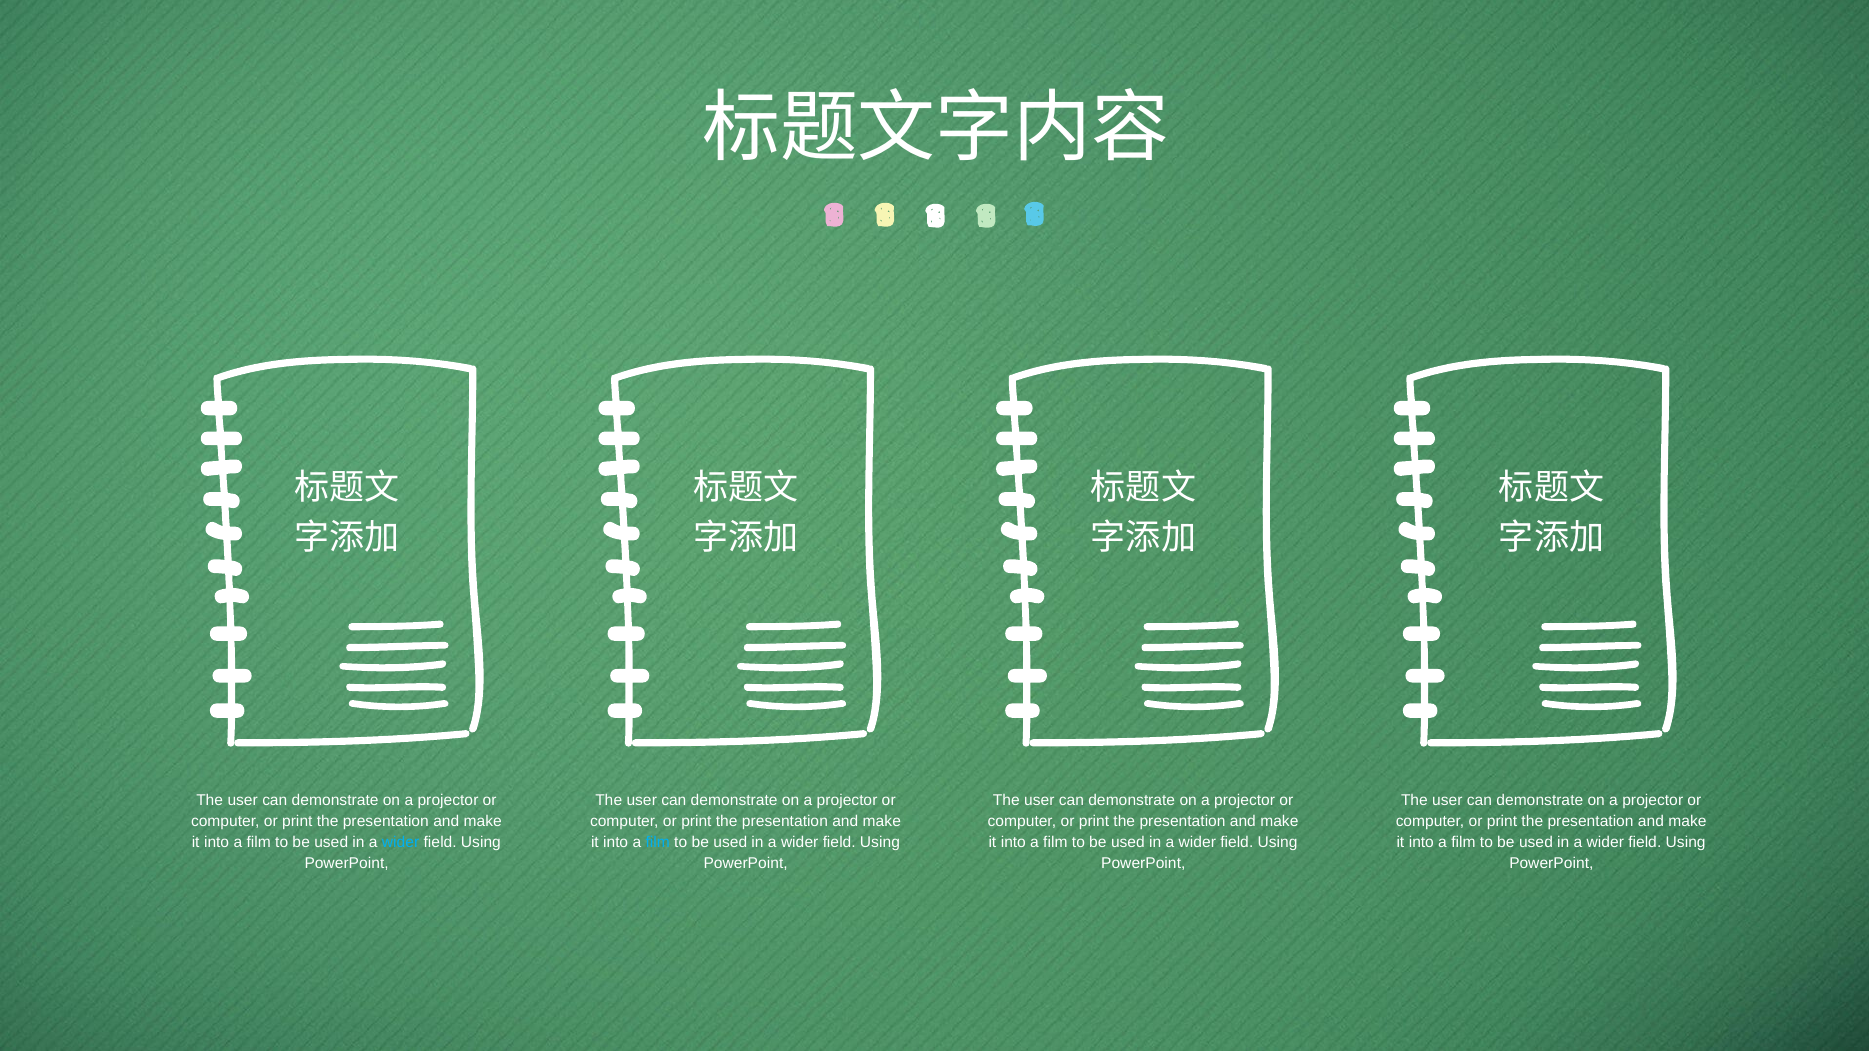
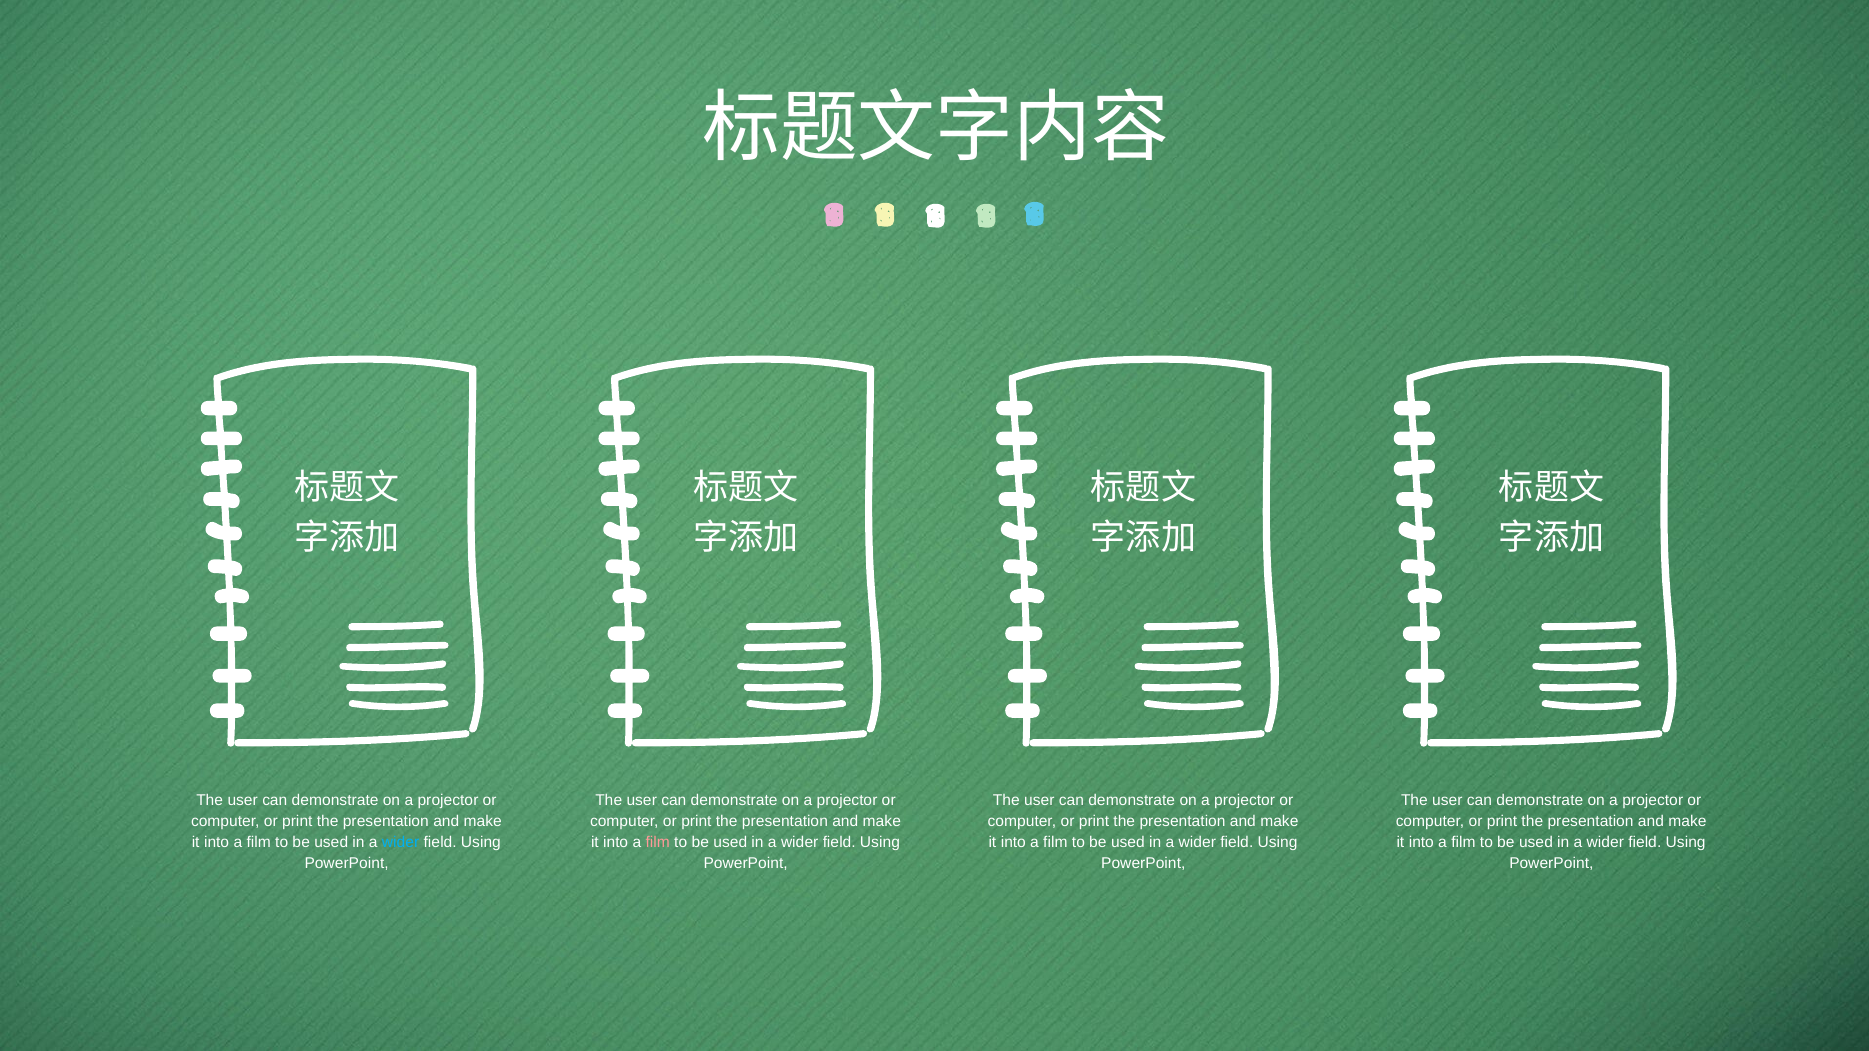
film colour: light blue -> pink (658, 843)
